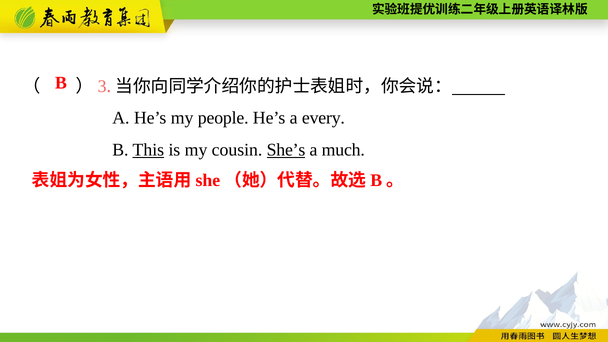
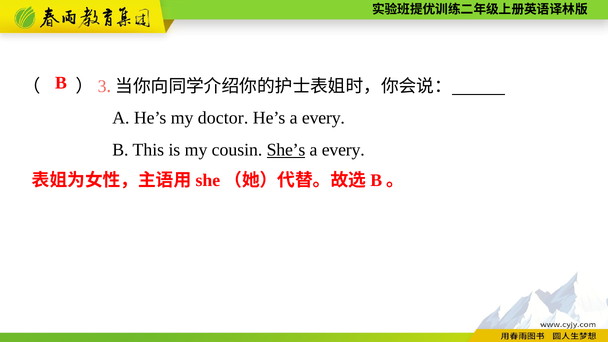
people: people -> doctor (223, 118)
This underline: present -> none (148, 150)
much: much -> every (343, 150)
